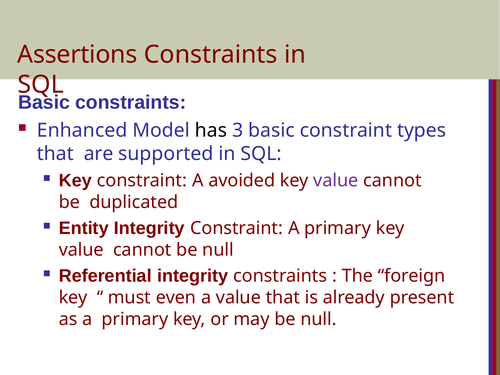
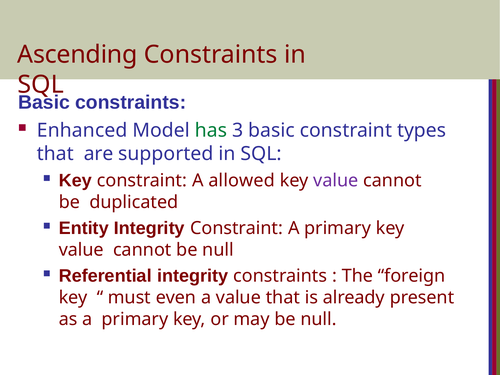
Assertions: Assertions -> Ascending (77, 54)
has colour: black -> green (211, 130)
avoided: avoided -> allowed (242, 181)
